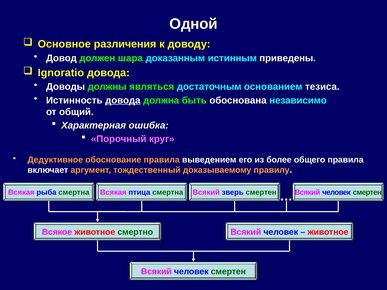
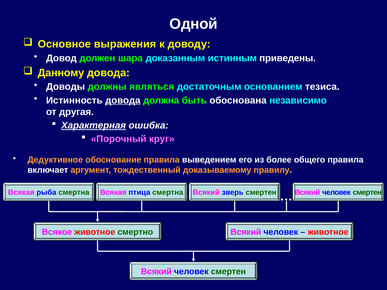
различения: различения -> выражения (125, 44)
Ignoratio: Ignoratio -> Данному (61, 73)
общий: общий -> другая (76, 112)
Характерная underline: none -> present (94, 126)
